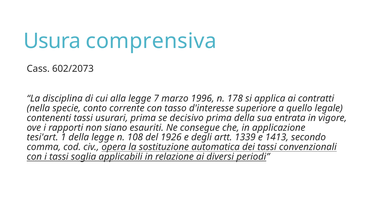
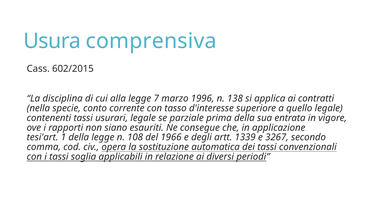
602/2073: 602/2073 -> 602/2015 (73, 69)
178: 178 -> 138 (235, 98)
usurari prima: prima -> legale (143, 118)
decisivo: decisivo -> parziale (187, 118)
1926: 1926 -> 1966 (171, 137)
1413: 1413 -> 3267 (277, 137)
